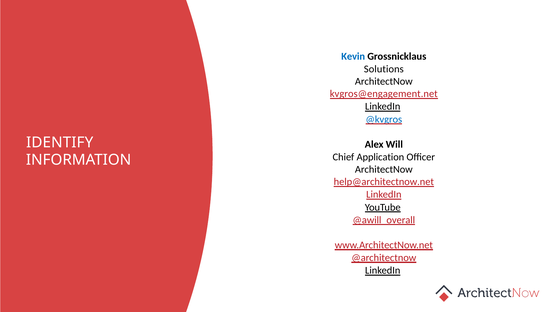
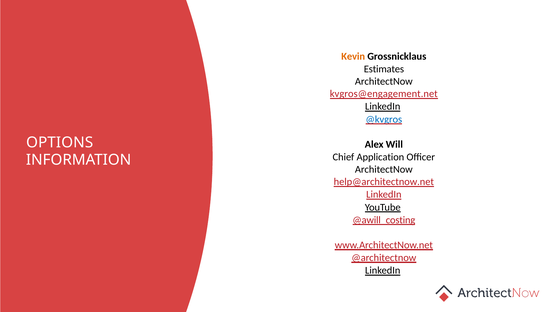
Kevin colour: blue -> orange (353, 56)
Solutions: Solutions -> Estimates (384, 69)
IDENTIFY: IDENTIFY -> OPTIONS (60, 143)
@awill_overall: @awill_overall -> @awill_costing (384, 220)
